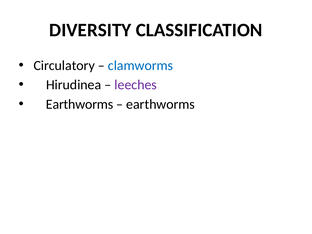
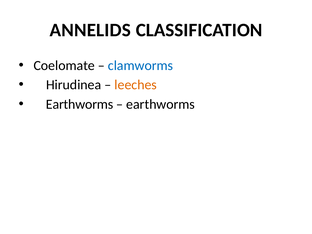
DIVERSITY: DIVERSITY -> ANNELIDS (90, 30)
Circulatory: Circulatory -> Coelomate (64, 65)
leeches colour: purple -> orange (136, 85)
